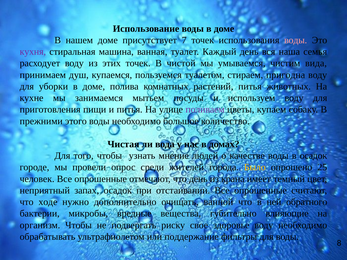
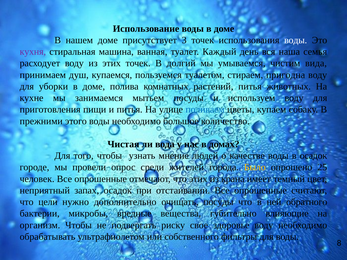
7: 7 -> 3 (184, 40)
воды colour: pink -> white (296, 40)
чистой: чистой -> долгий (181, 63)
поливаем colour: purple -> blue (205, 110)
что день: день -> этих (198, 179)
ходе: ходе -> цели (48, 202)
очищать ванной: ванной -> посуды (218, 202)
поддержание: поддержание -> собственного (192, 237)
